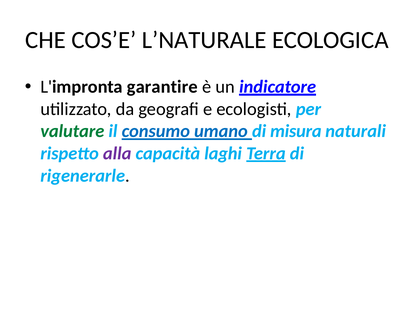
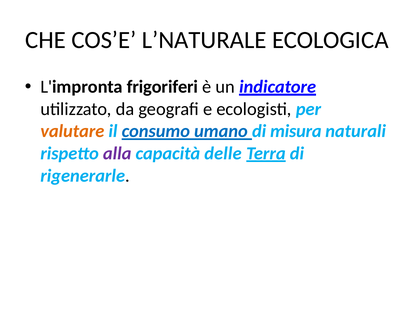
garantire: garantire -> frigoriferi (162, 87)
valutare colour: green -> orange (72, 131)
laghi: laghi -> delle (223, 154)
